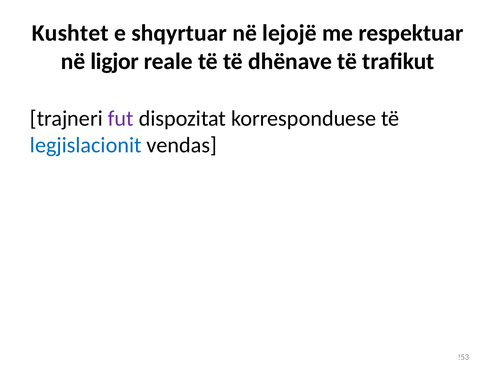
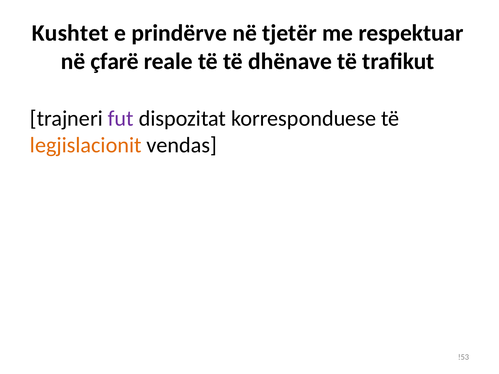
shqyrtuar: shqyrtuar -> prindërve (179, 33)
lejojë: lejojë -> tjetër (289, 33)
ligjor: ligjor -> çfarë (115, 61)
legjislacionit colour: blue -> orange (86, 145)
